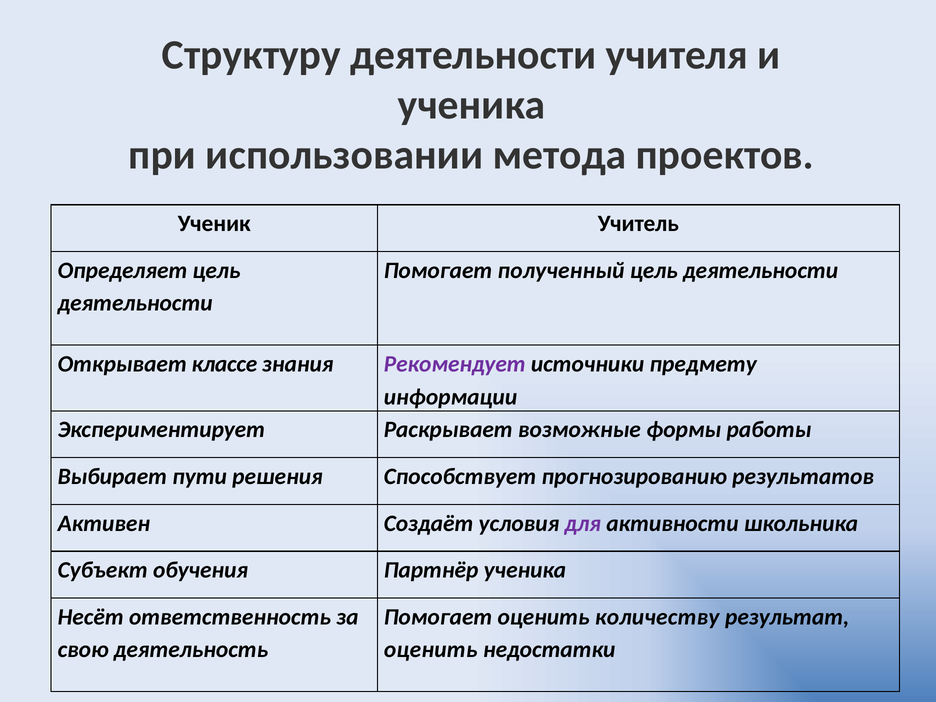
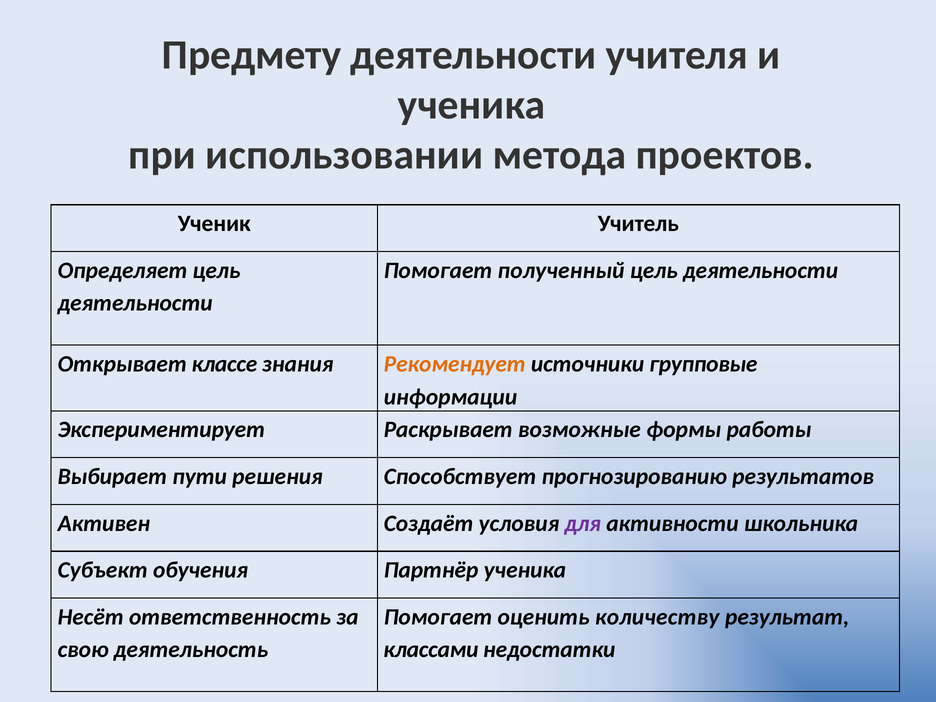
Структуру: Структуру -> Предмету (252, 55)
Рекомендует colour: purple -> orange (455, 364)
предмету: предмету -> групповые (703, 364)
оценить: оценить -> классами (431, 650)
